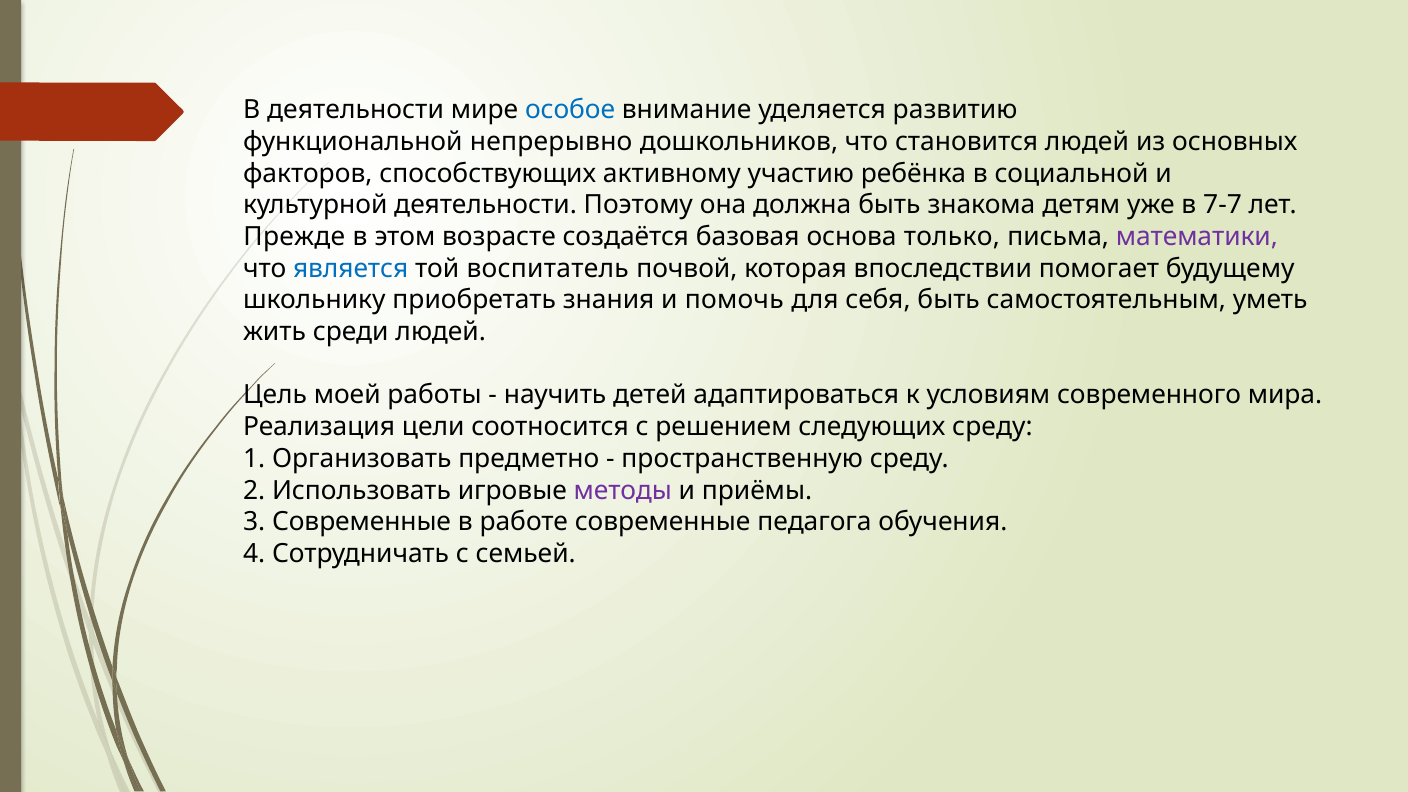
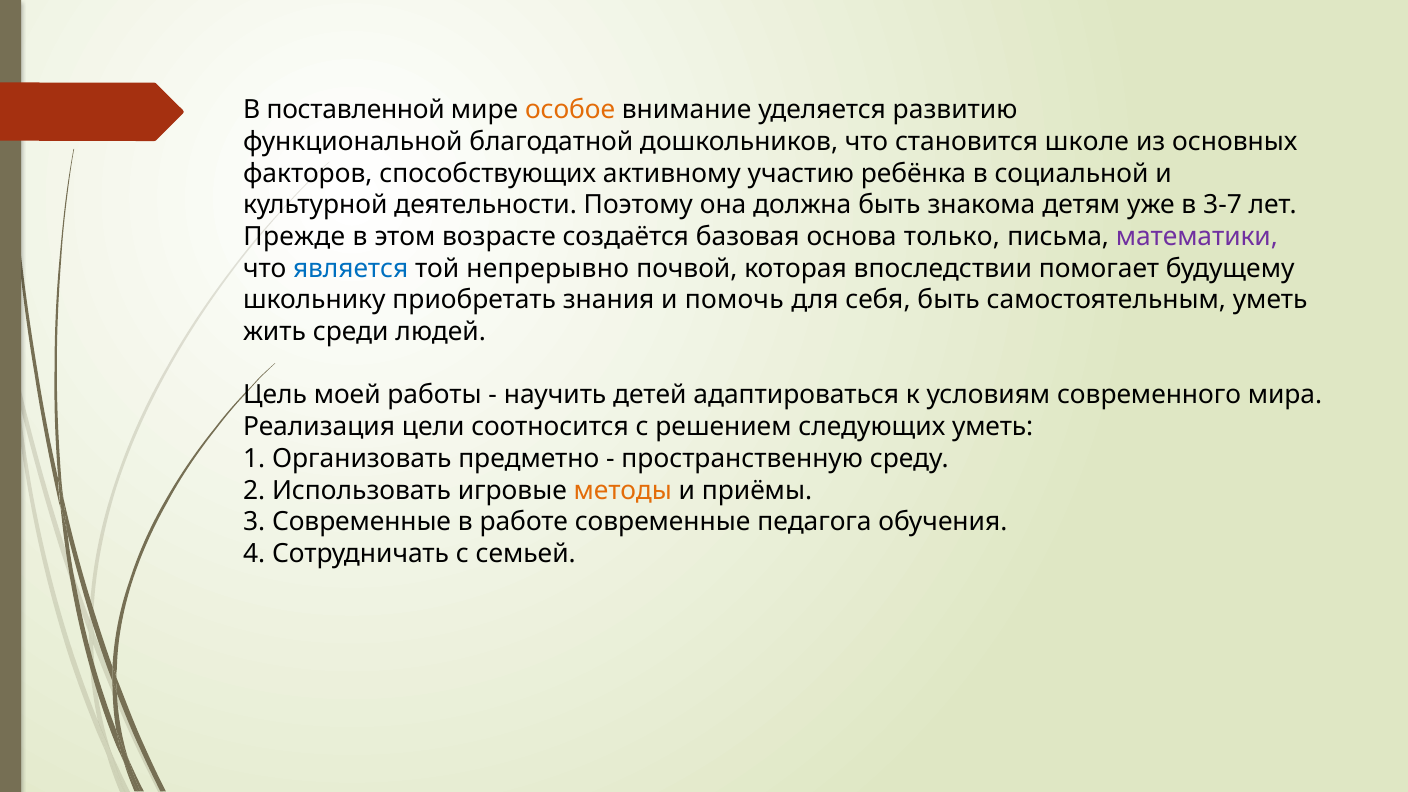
В деятельности: деятельности -> поставленной (356, 110)
особое colour: blue -> orange (570, 110)
непрерывно: непрерывно -> благодатной (551, 142)
становится людей: людей -> школе (1087, 142)
7-7: 7-7 -> 3-7 (1223, 205)
воспитатель: воспитатель -> непрерывно (548, 269)
следующих среду: среду -> уметь (993, 427)
методы colour: purple -> orange (623, 490)
